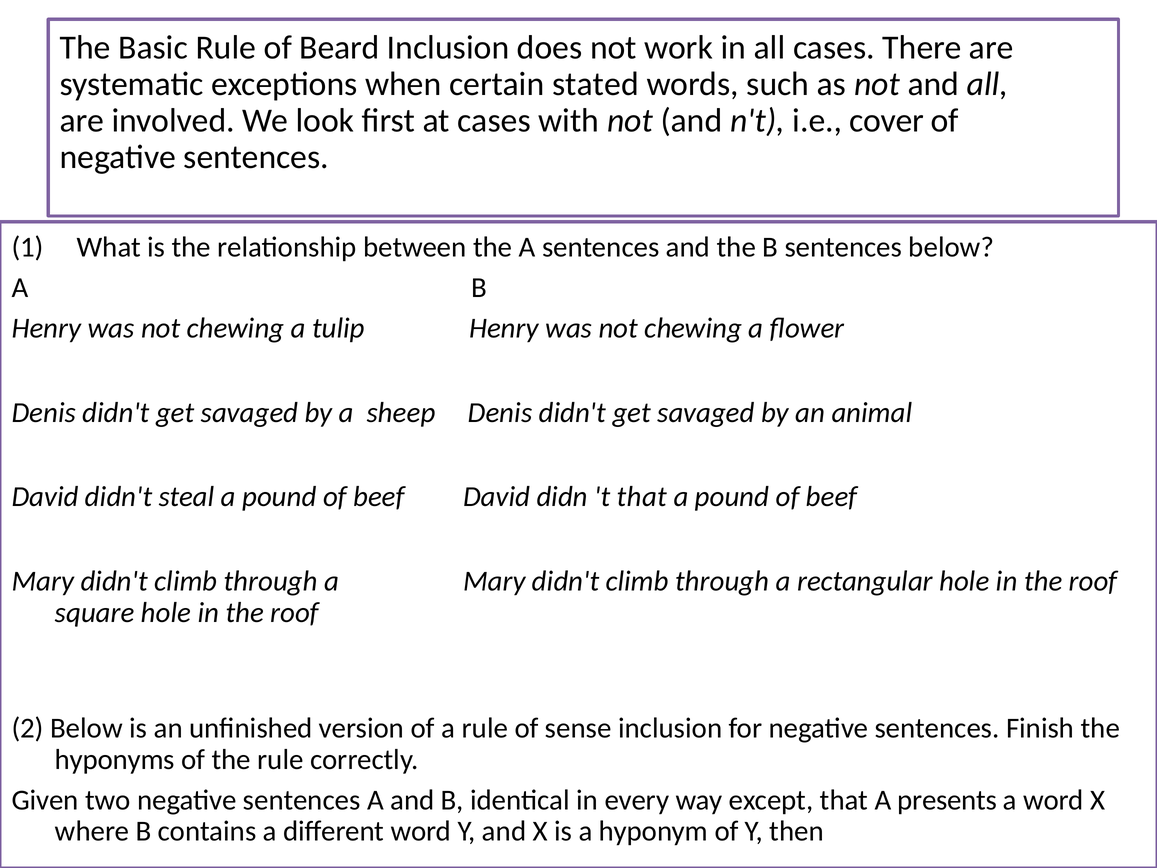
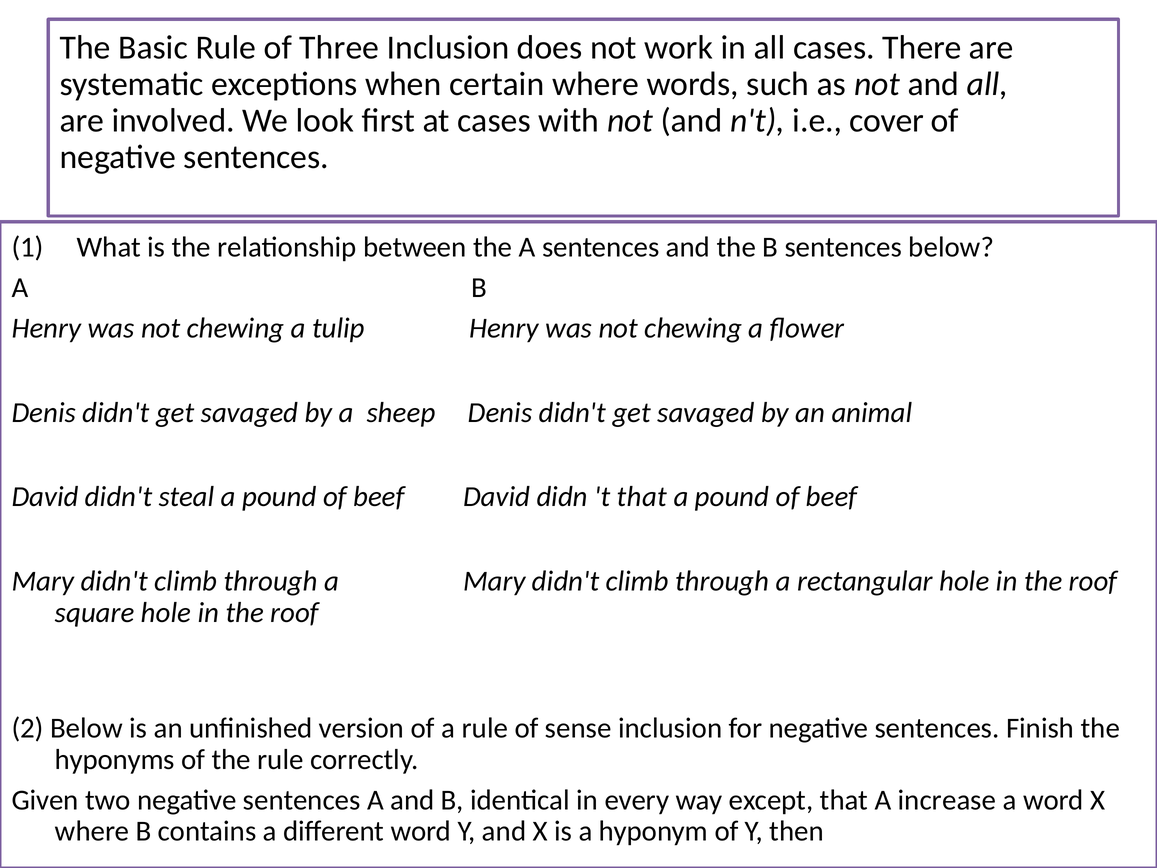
Beard: Beard -> Three (339, 48)
certain stated: stated -> where (596, 84)
presents: presents -> increase (947, 800)
